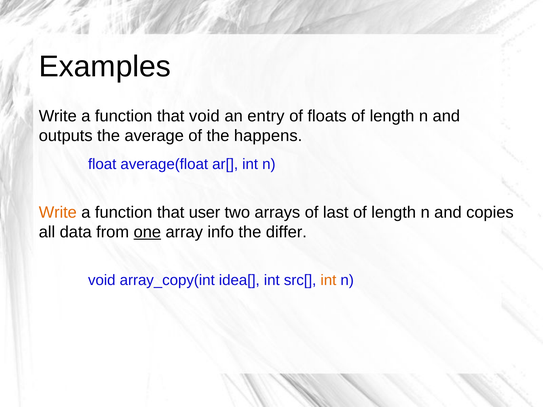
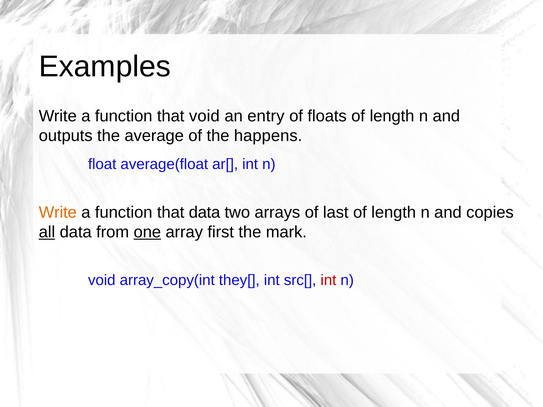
that user: user -> data (205, 213)
all underline: none -> present (47, 232)
info: info -> first (221, 232)
differ: differ -> mark (286, 232)
idea[: idea[ -> they[ (239, 280)
int colour: orange -> red (328, 280)
